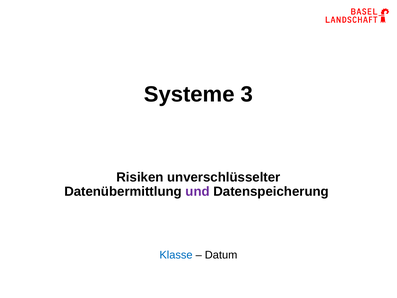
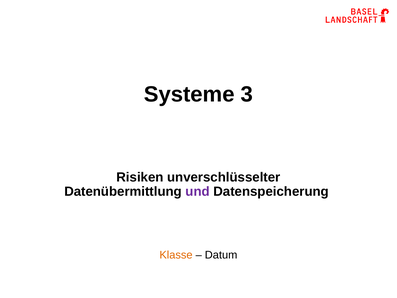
Klasse colour: blue -> orange (176, 255)
